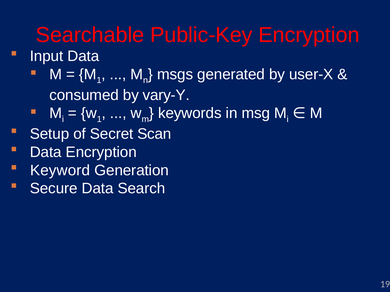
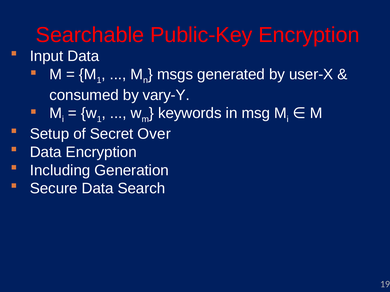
Scan: Scan -> Over (154, 134)
Keyword: Keyword -> Including (60, 171)
